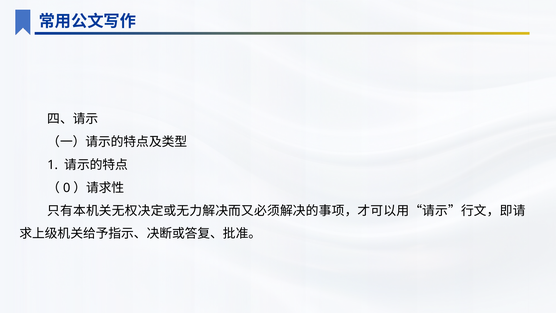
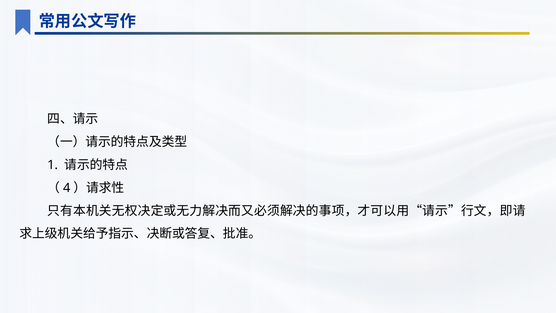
0: 0 -> 4 (67, 188)
